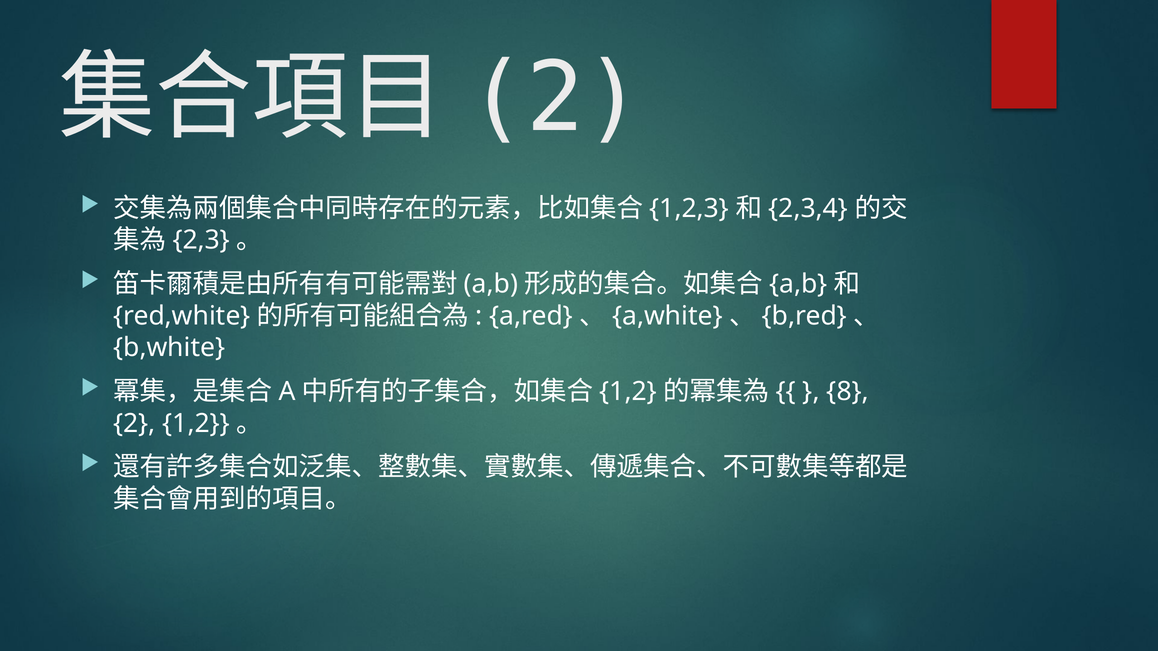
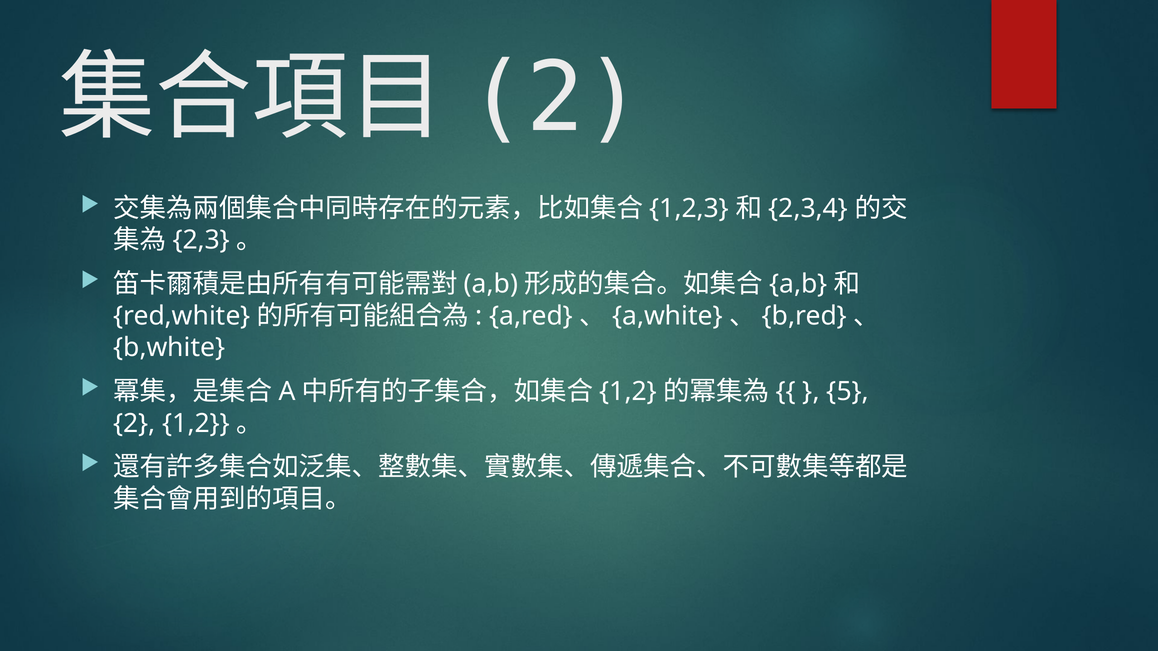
8: 8 -> 5 (848, 392)
